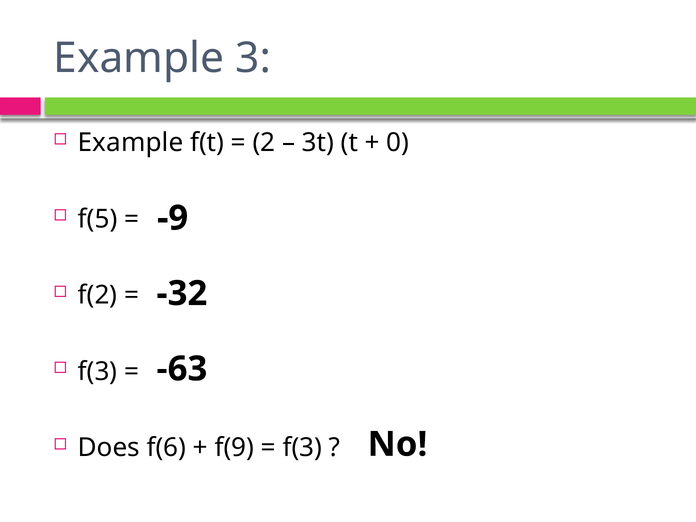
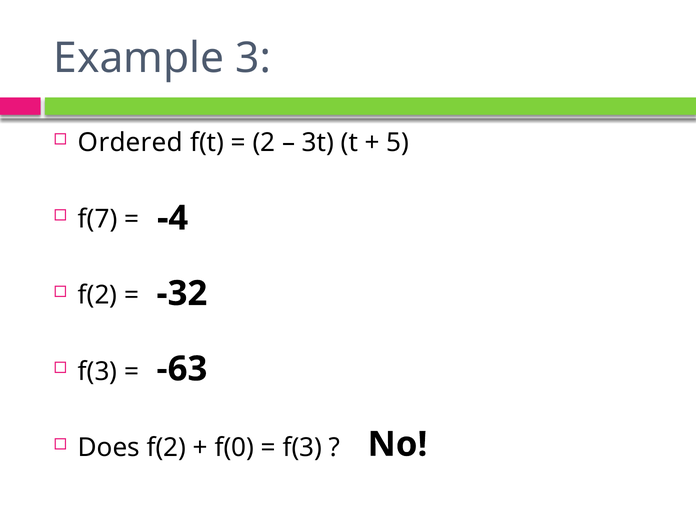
Example: Example -> Ordered (130, 143)
0: 0 -> 5 (398, 143)
f(5: f(5 -> f(7 (98, 219)
-9: -9 -> -4 (173, 218)
Does f(6: f(6 -> f(2 (166, 448)
f(9: f(9 -> f(0 (234, 448)
